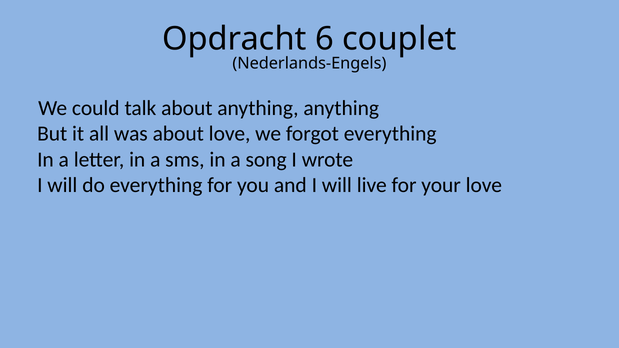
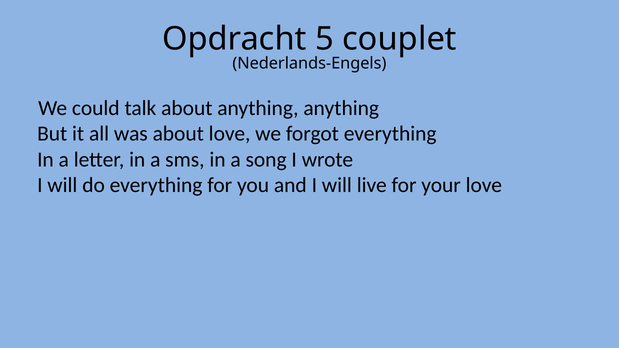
6: 6 -> 5 (324, 39)
